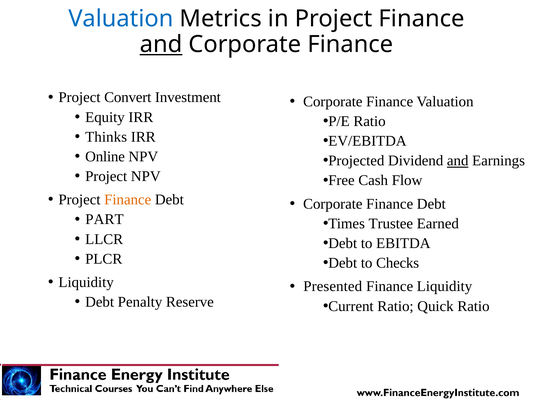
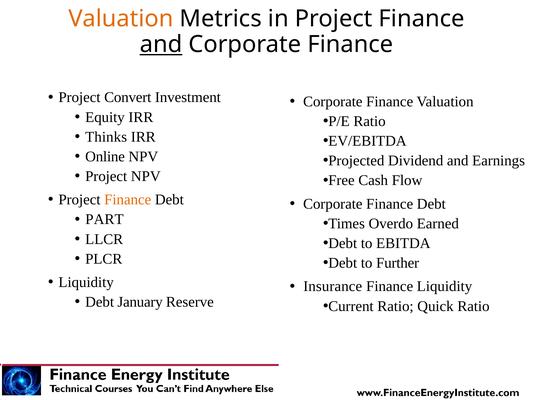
Valuation colour: blue -> orange (121, 19)
and underline: present -> none (458, 161)
Trustee: Trustee -> Overdo (391, 224)
Checks: Checks -> Further (398, 263)
Presented: Presented -> Insurance (333, 287)
Penalty: Penalty -> January (140, 302)
